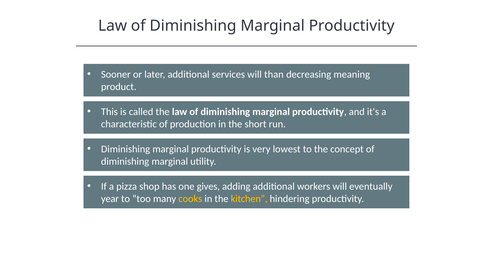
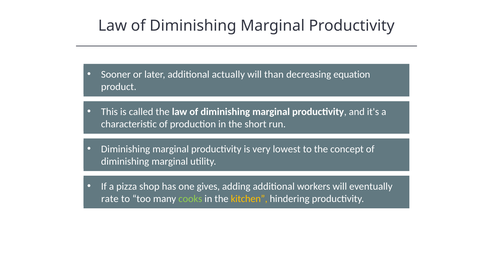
services: services -> actually (228, 75)
meaning: meaning -> equation (352, 75)
year: year -> rate (110, 199)
cooks colour: yellow -> light green (190, 199)
